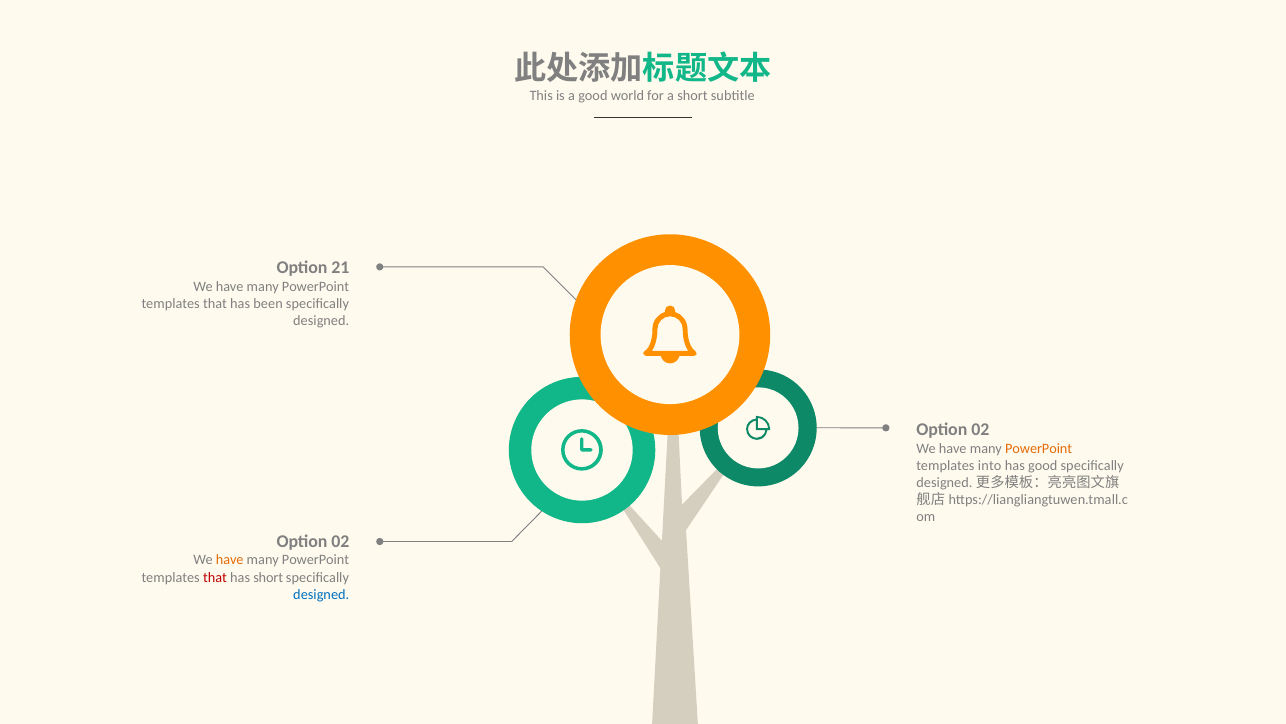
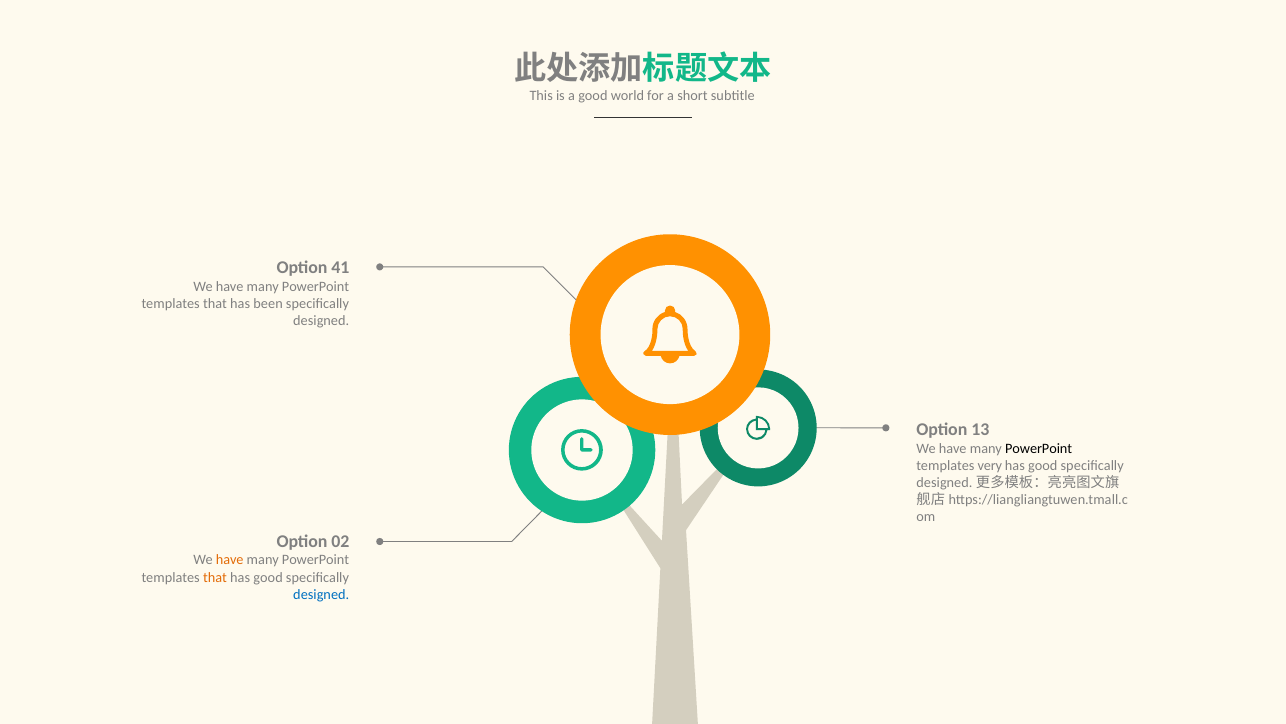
21: 21 -> 41 (340, 267)
02: 02 -> 13 (980, 429)
PowerPoint colour: orange -> black (1039, 448)
into: into -> very (990, 465)
that colour: red -> orange (215, 577)
short: short -> good (268, 577)
